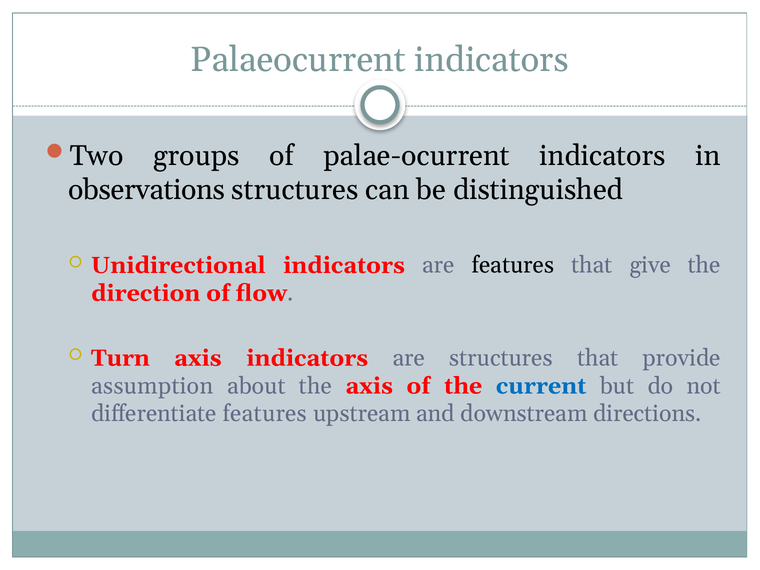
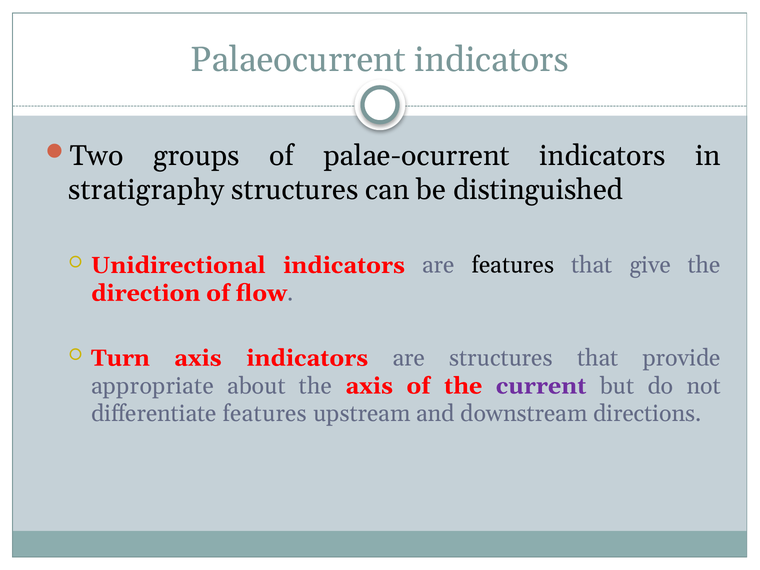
observations: observations -> stratigraphy (146, 190)
assumption: assumption -> appropriate (152, 386)
current colour: blue -> purple (541, 386)
